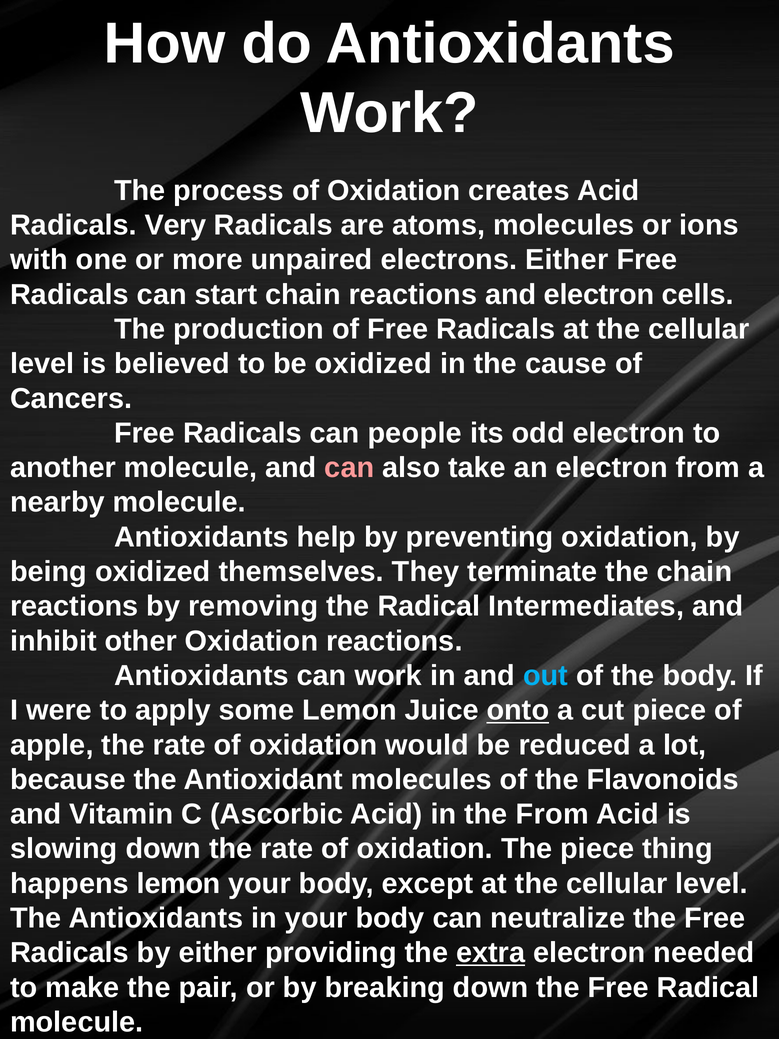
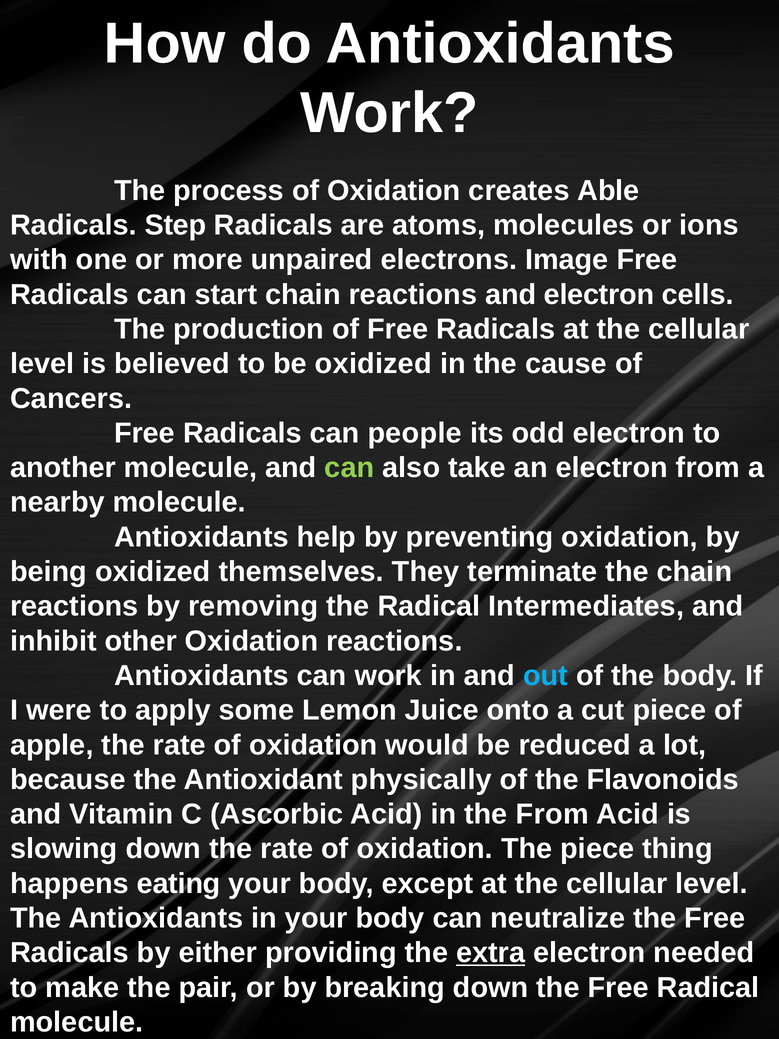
creates Acid: Acid -> Able (608, 191)
Very: Very -> Step (176, 225)
electrons Either: Either -> Image (567, 260)
can colour: pink -> light green (349, 468)
onto underline: present -> none (518, 710)
Antioxidant molecules: molecules -> physically (421, 779)
happens lemon: lemon -> eating (179, 883)
